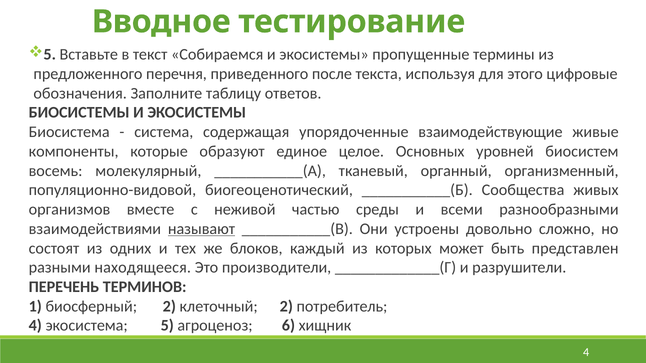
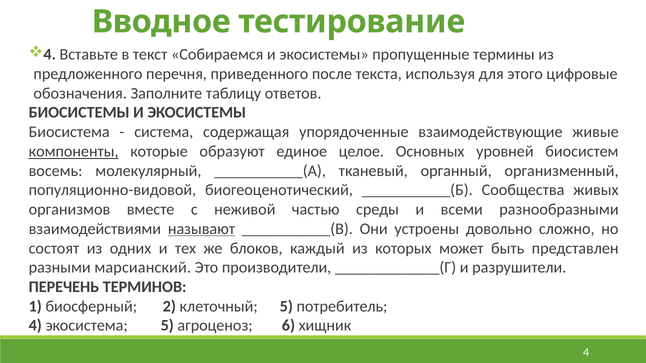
5: 5 -> 4 (50, 55)
компоненты underline: none -> present (74, 152)
находящееся: находящееся -> марсианский (143, 268)
клеточный 2: 2 -> 5 (286, 307)
